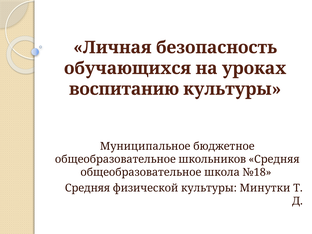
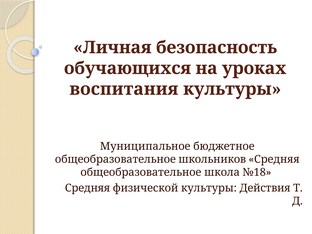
воспитанию: воспитанию -> воспитания (124, 89)
Минутки: Минутки -> Действия (265, 188)
